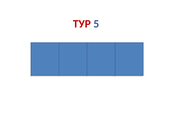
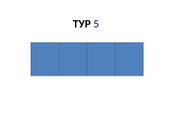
ТУР colour: red -> black (82, 24)
